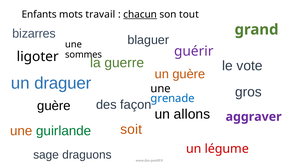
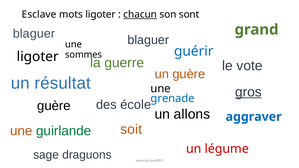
Enfants: Enfants -> Esclave (39, 15)
mots travail: travail -> ligoter (101, 15)
tout: tout -> sont (189, 15)
bizarres: bizarres -> blaguer (34, 34)
guérir colour: purple -> blue (194, 51)
draguer: draguer -> résultat (63, 83)
gros underline: none -> present (248, 92)
façon: façon -> école (136, 105)
aggraver colour: purple -> blue (254, 117)
